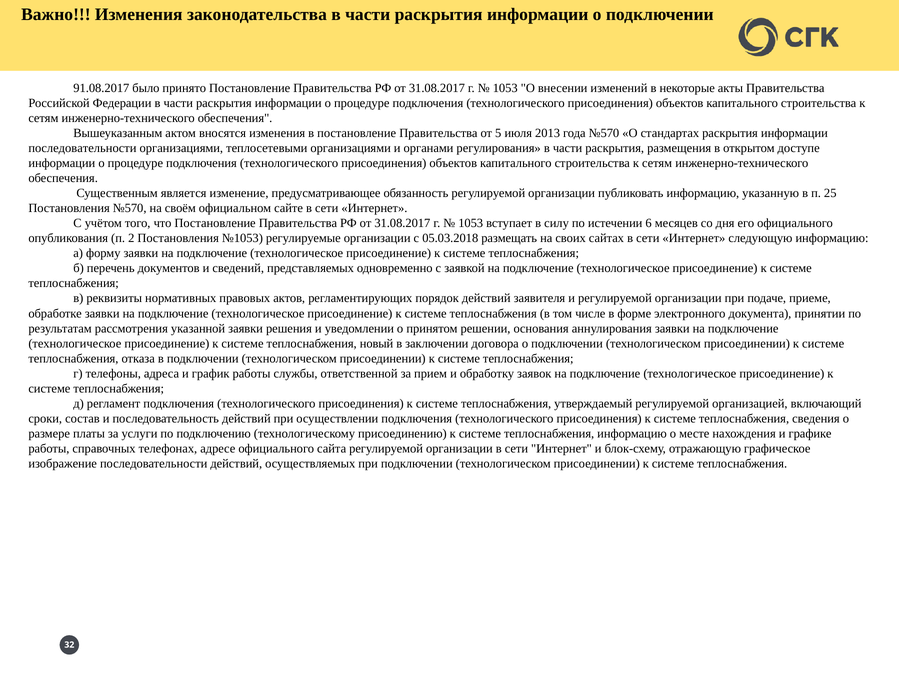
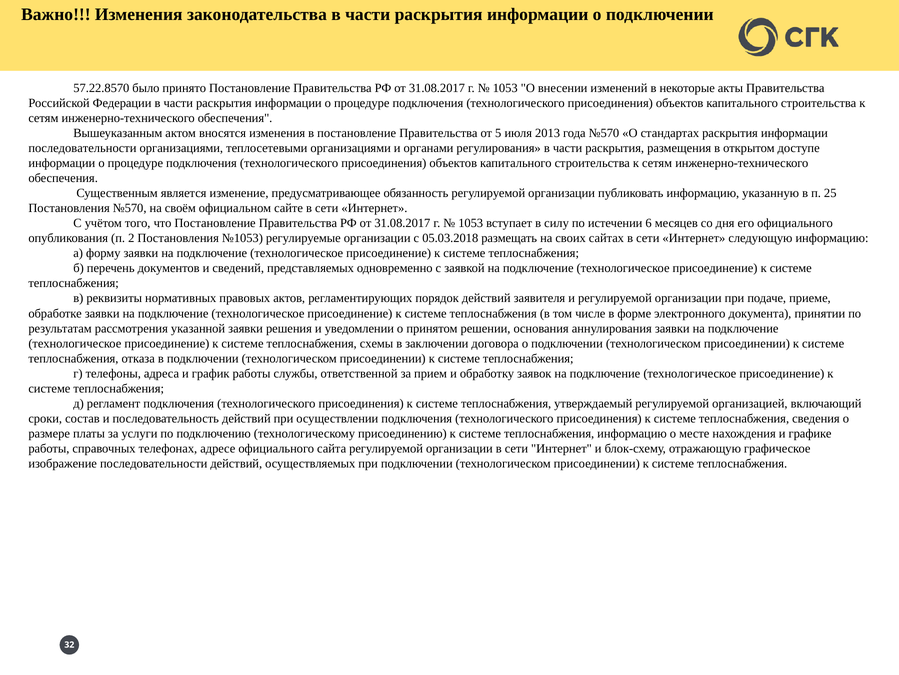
91.08.2017: 91.08.2017 -> 57.22.8570 (101, 88)
новый: новый -> схемы (377, 343)
